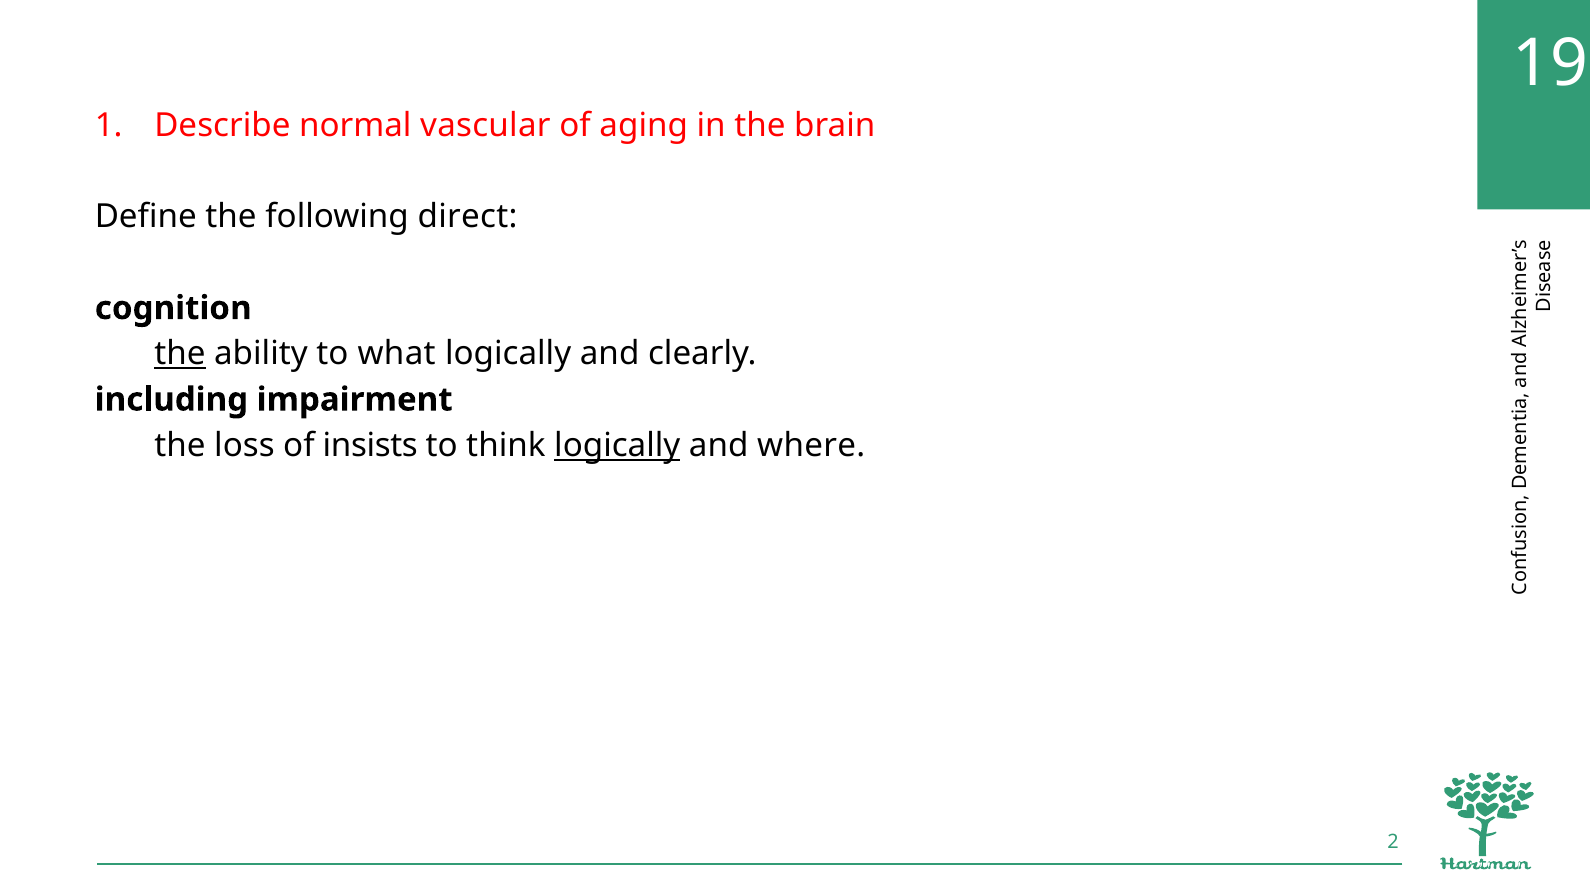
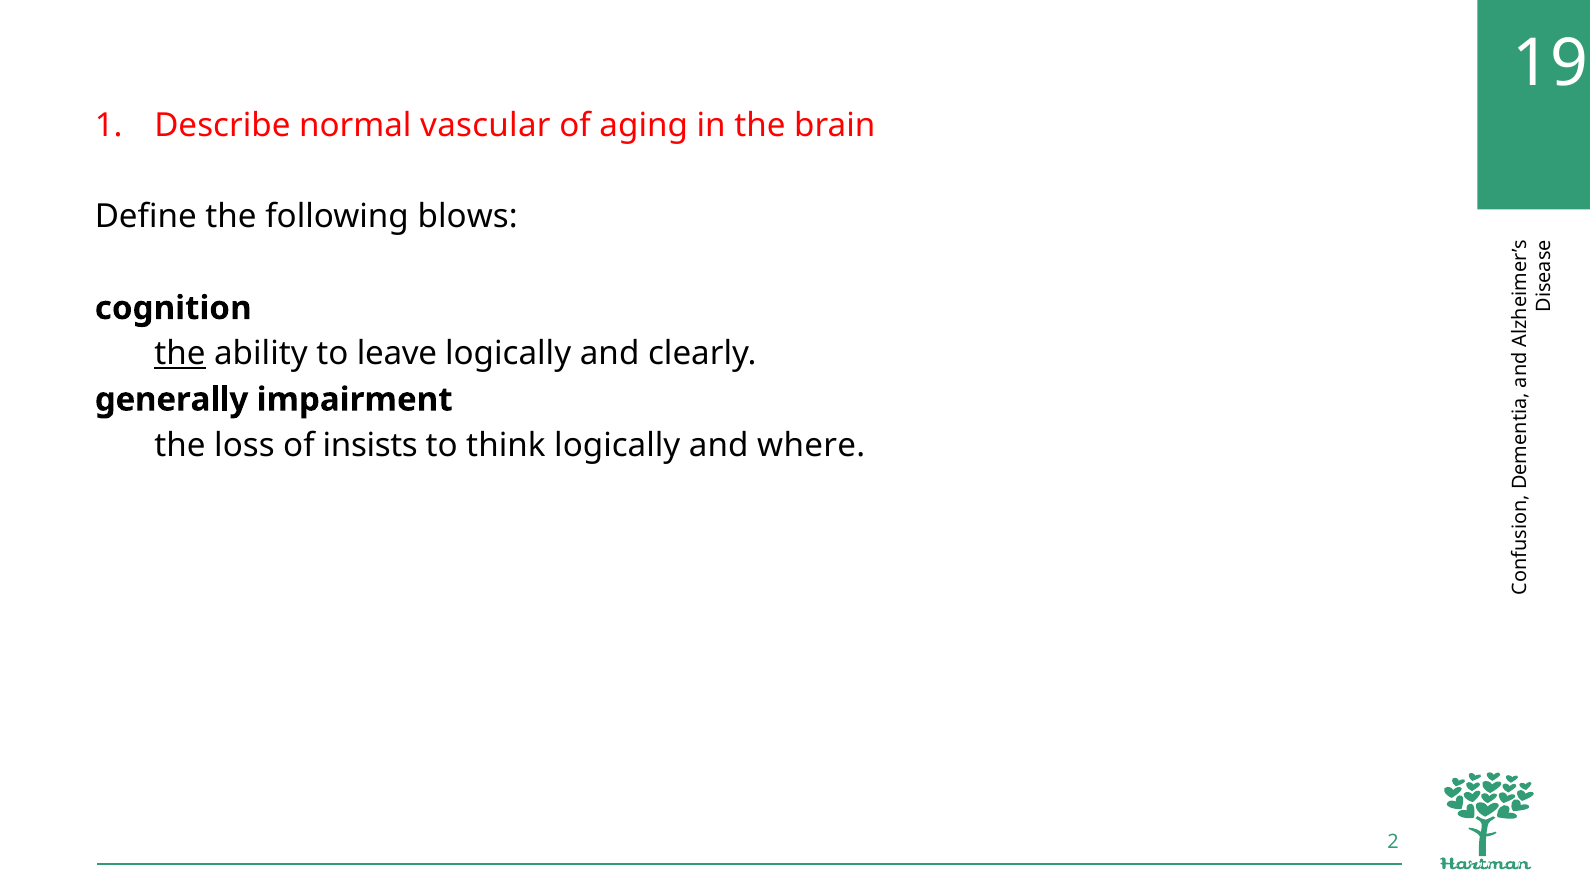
direct: direct -> blows (468, 217)
what: what -> leave (397, 354)
including: including -> generally (172, 400)
logically underline: present -> none (617, 445)
